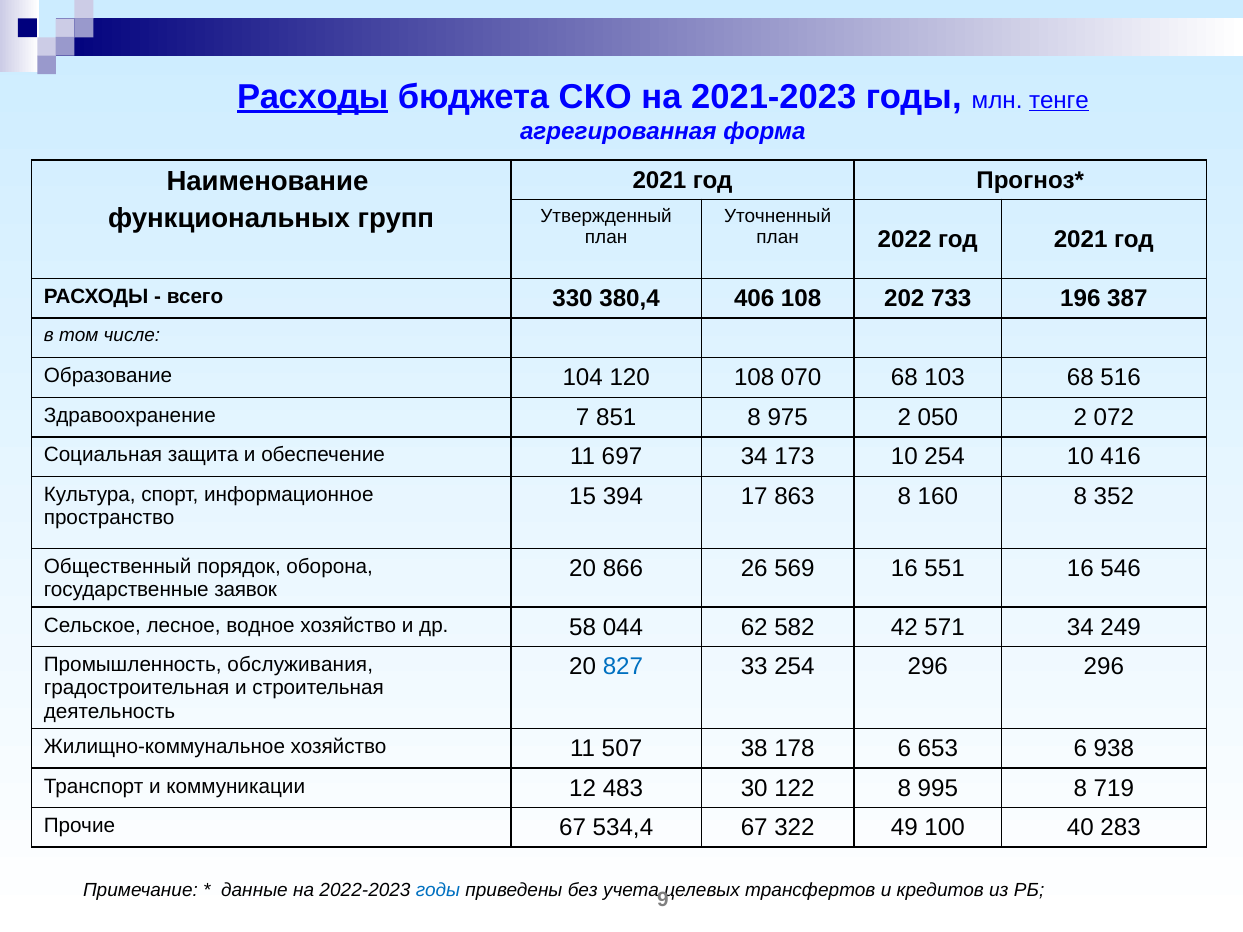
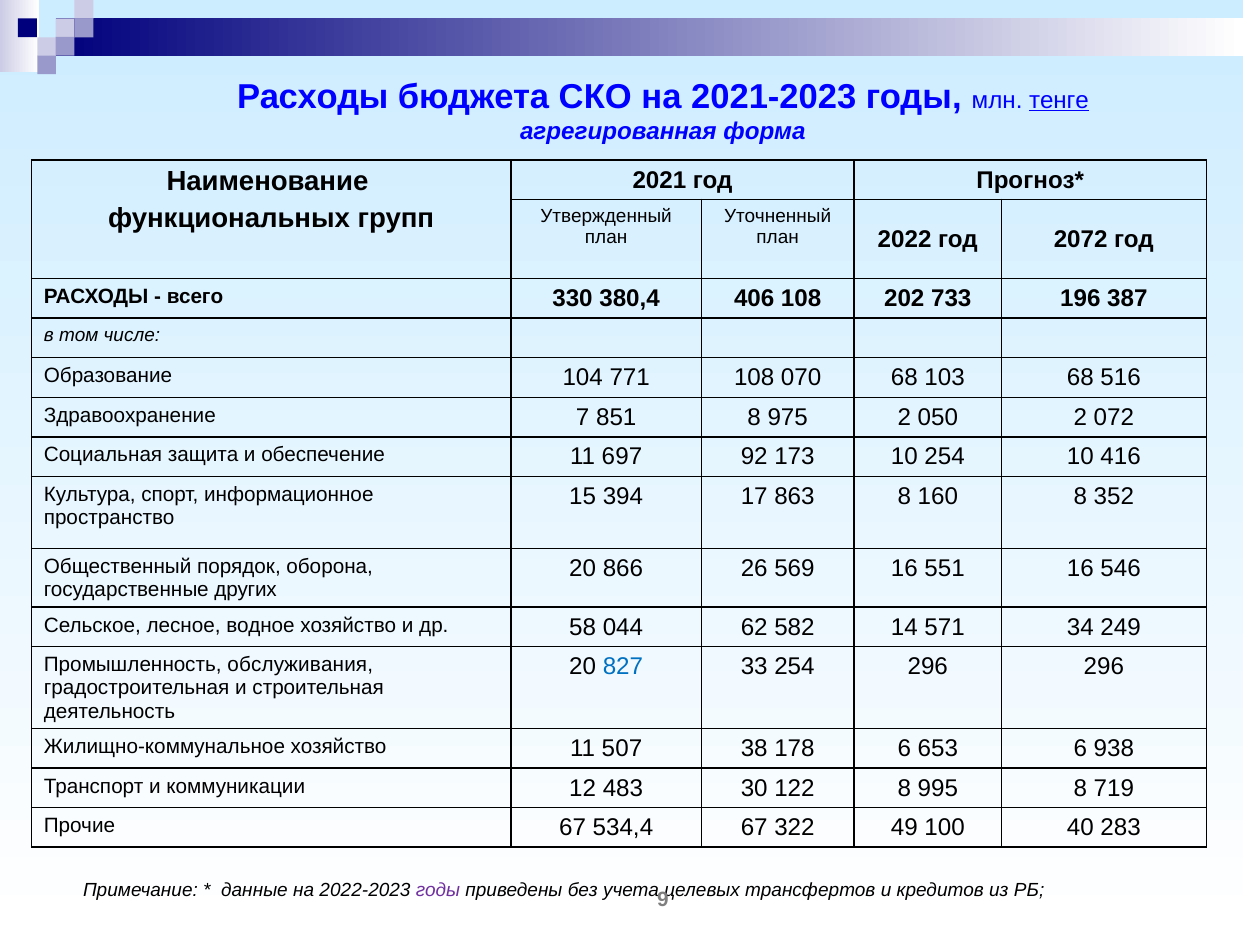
Расходы underline: present -> none (313, 97)
год 2021: 2021 -> 2072 (1081, 239)
120: 120 -> 771 (630, 378)
697 34: 34 -> 92 (754, 457)
заявок: заявок -> других (246, 590)
42: 42 -> 14 (904, 627)
годы colour: blue -> purple (438, 891)
